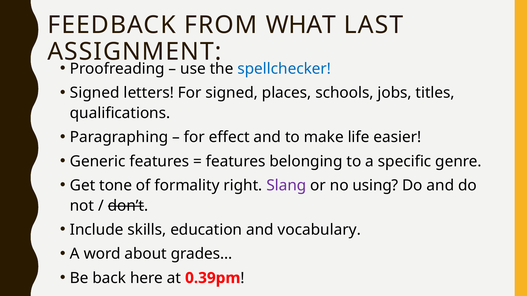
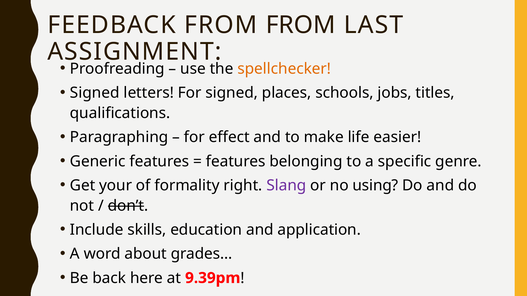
FROM WHAT: WHAT -> FROM (301, 25)
spellchecker colour: blue -> orange (284, 69)
tone: tone -> your (116, 186)
vocabulary: vocabulary -> application (319, 230)
0.39pm: 0.39pm -> 9.39pm (213, 278)
